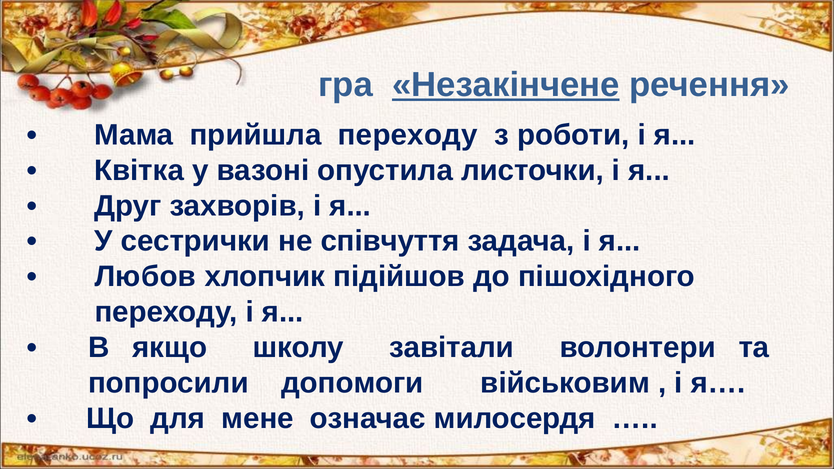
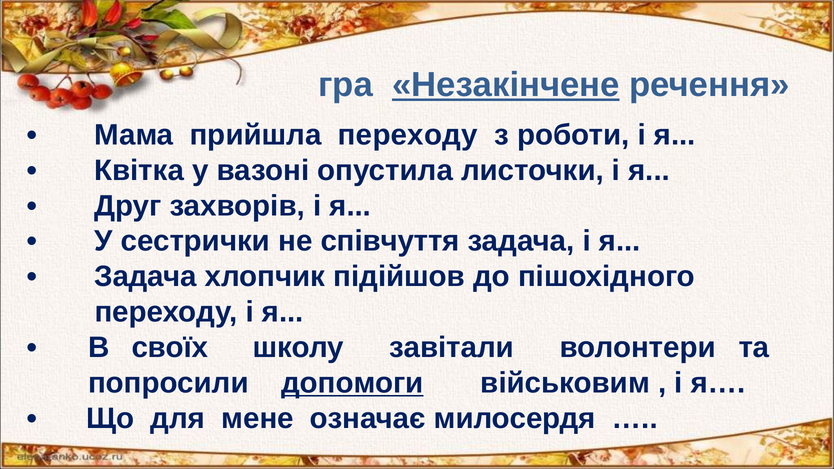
Любов: Любов -> Задача (145, 277)
якщо: якщо -> своїх (170, 348)
допомоги underline: none -> present (352, 383)
